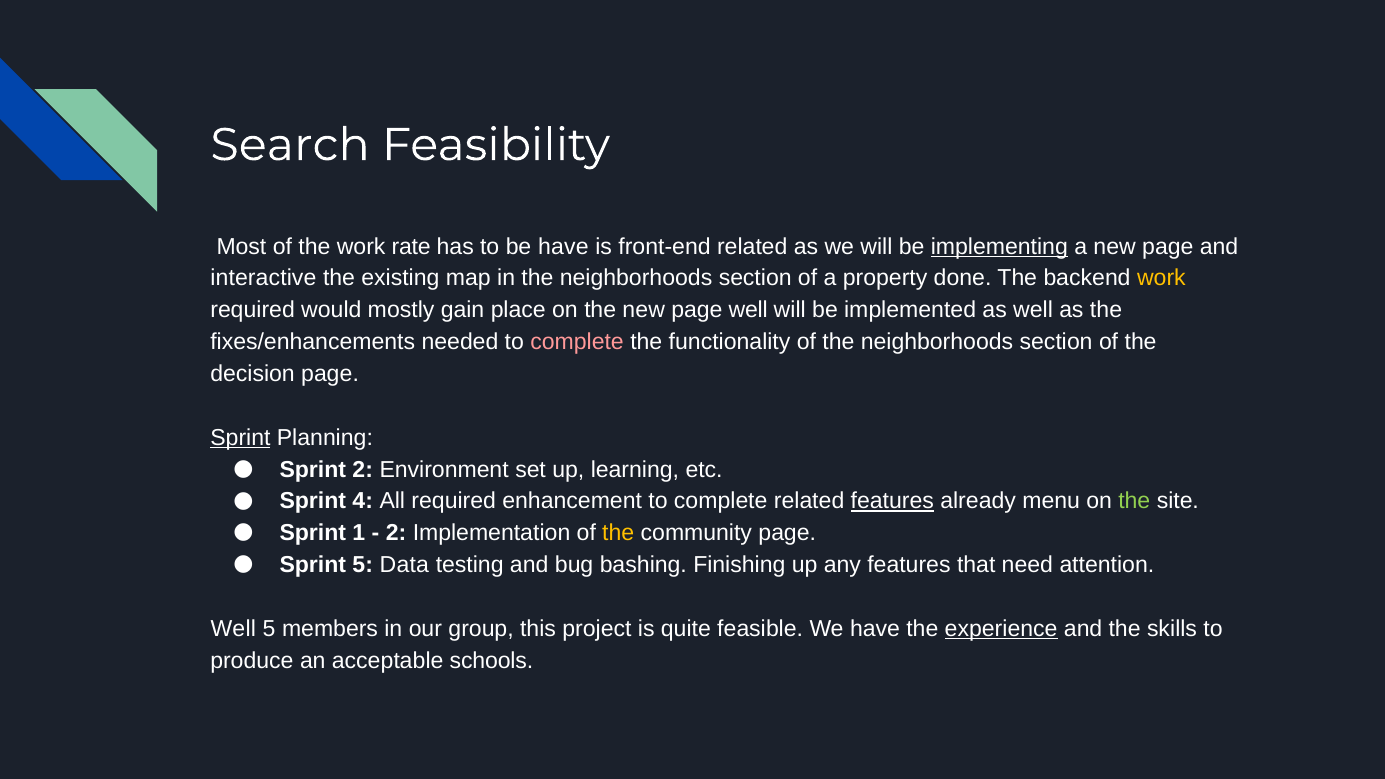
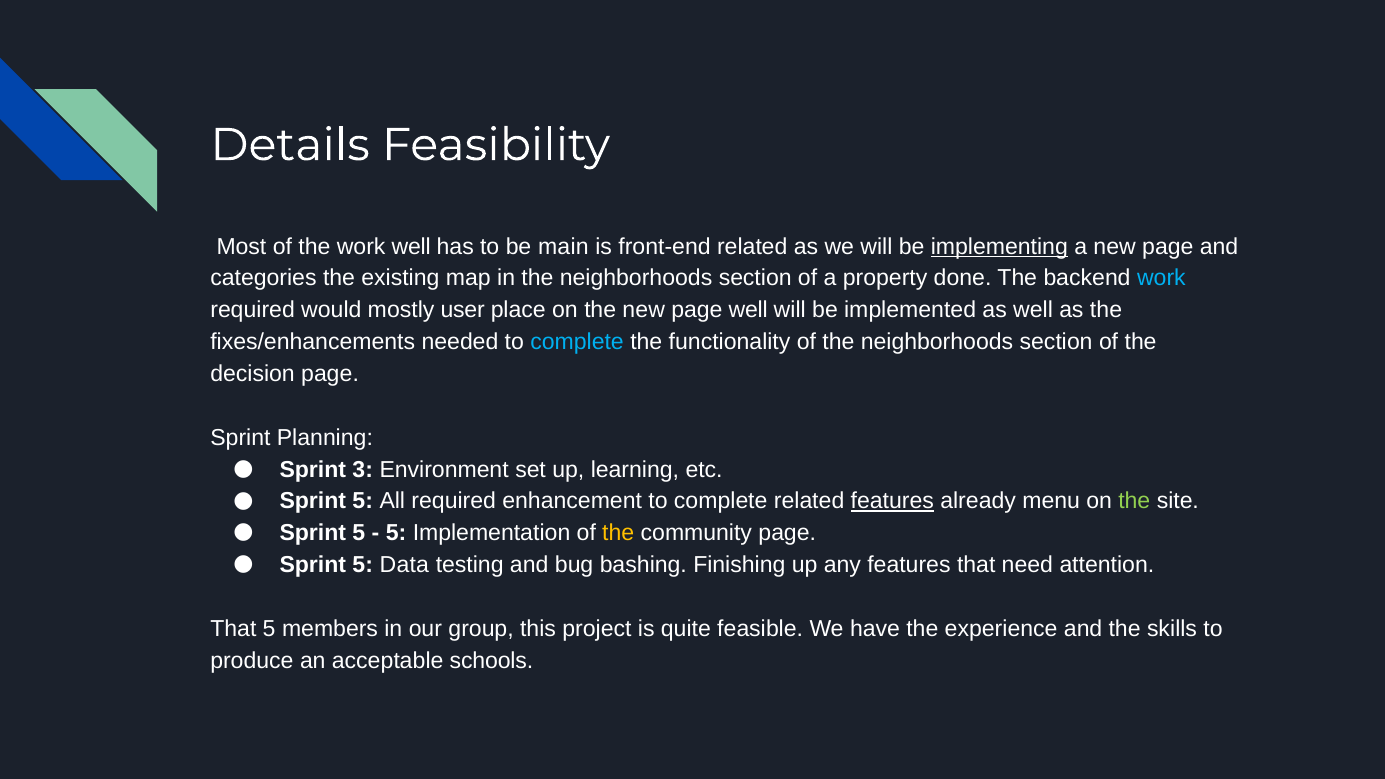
Search: Search -> Details (290, 145)
work rate: rate -> well (411, 247)
be have: have -> main (563, 247)
interactive: interactive -> categories (263, 278)
work colour: yellow -> light blue (1161, 278)
gain: gain -> user (463, 310)
complete colour: pink -> light blue (577, 342)
Sprint underline: present -> none (240, 438)
Sprint 2: 2 -> 3 (363, 469)
4: 4 -> 5 (363, 501)
1: 1 -> 5 (359, 533)
2: 2 -> 5 (396, 533)
Well: Well -> That (233, 629)
experience underline: present -> none (1001, 629)
